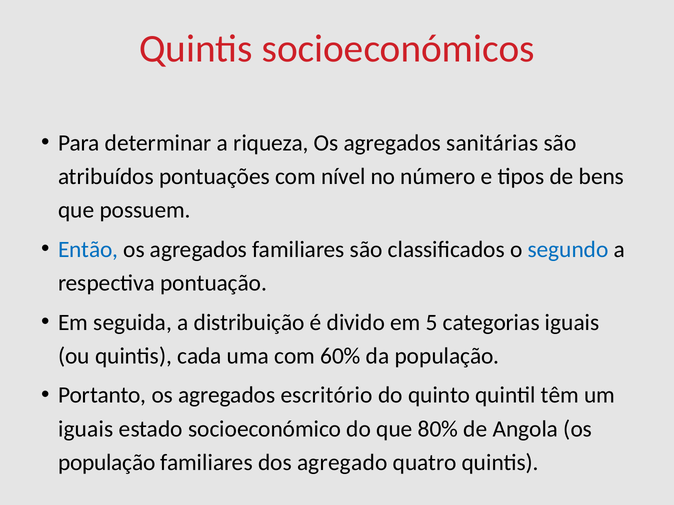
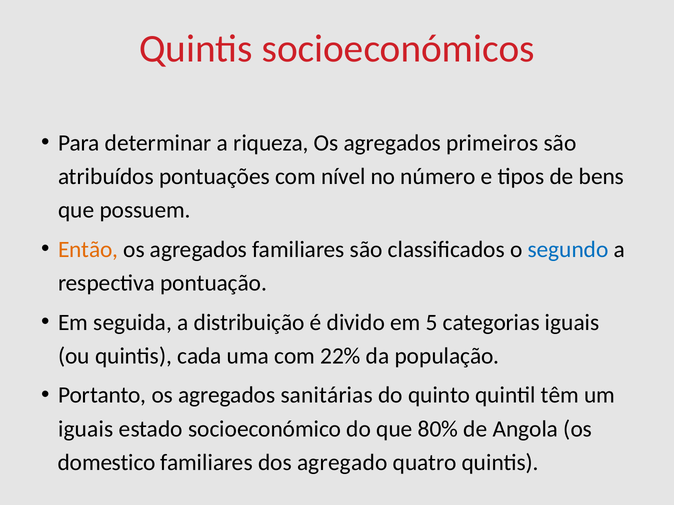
sanitárias: sanitárias -> primeiros (492, 143)
Então colour: blue -> orange (88, 250)
60%: 60% -> 22% (340, 356)
escritório: escritório -> sanitárias (327, 396)
população: população -> domestico (107, 463)
